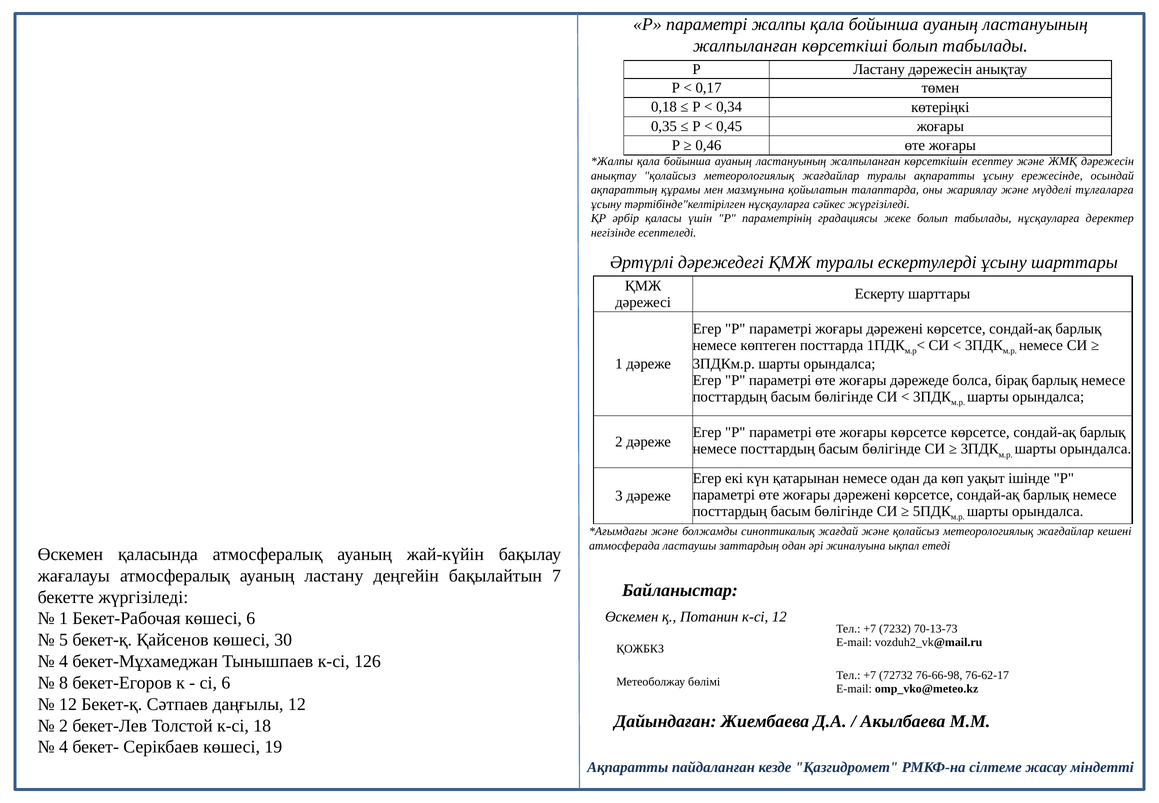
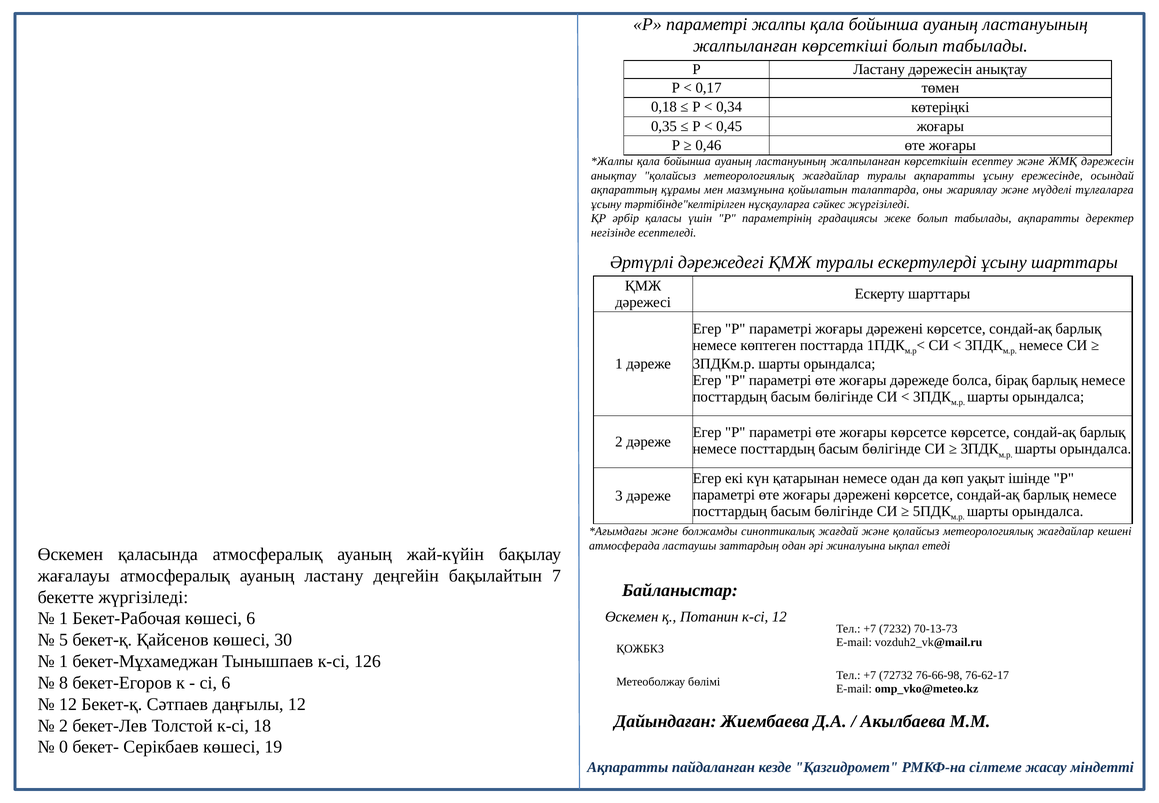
табылады нұсқауларға: нұсқауларға -> ақпаратты (1049, 218)
4: 4 -> 1 (64, 661)
4: 4 -> 0 (64, 746)
